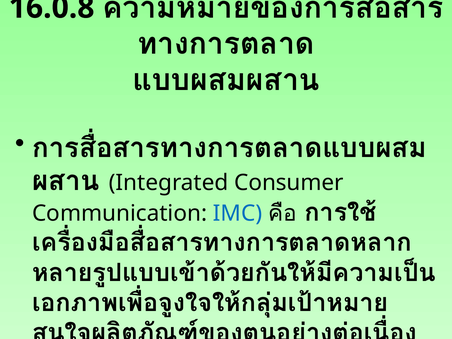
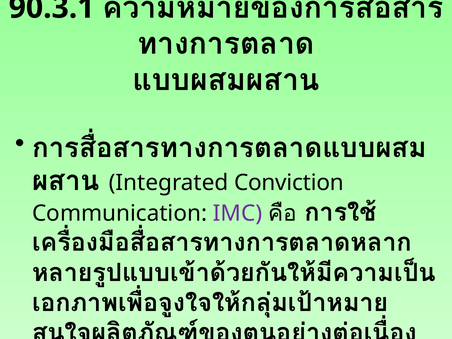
16.0.8: 16.0.8 -> 90.3.1 (52, 8)
Consumer: Consumer -> Conviction (289, 183)
IMC colour: blue -> purple (238, 213)
